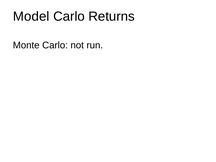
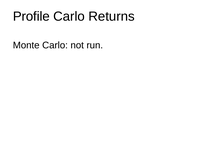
Model: Model -> Profile (31, 16)
